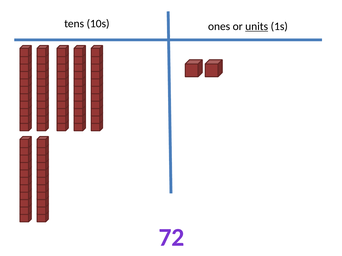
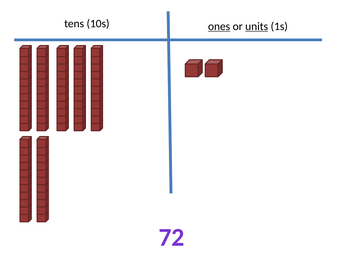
ones underline: none -> present (219, 26)
